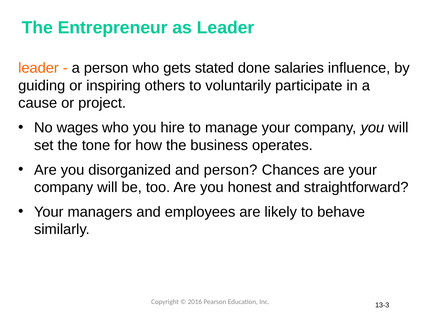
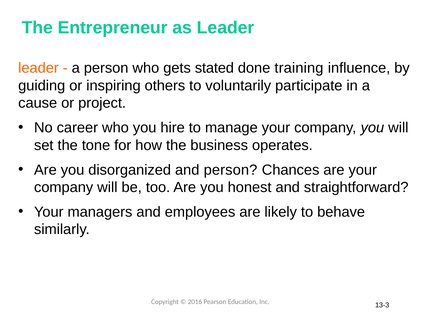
salaries: salaries -> training (299, 68)
wages: wages -> career (77, 128)
